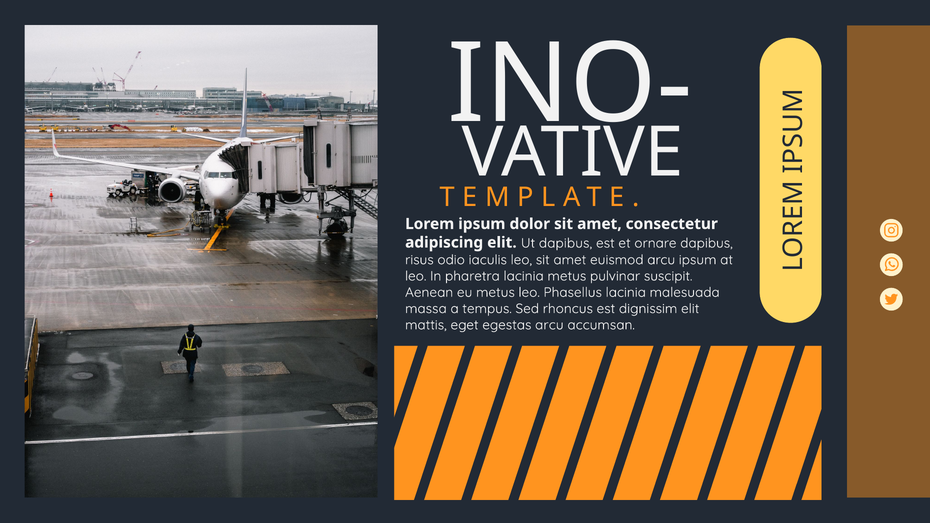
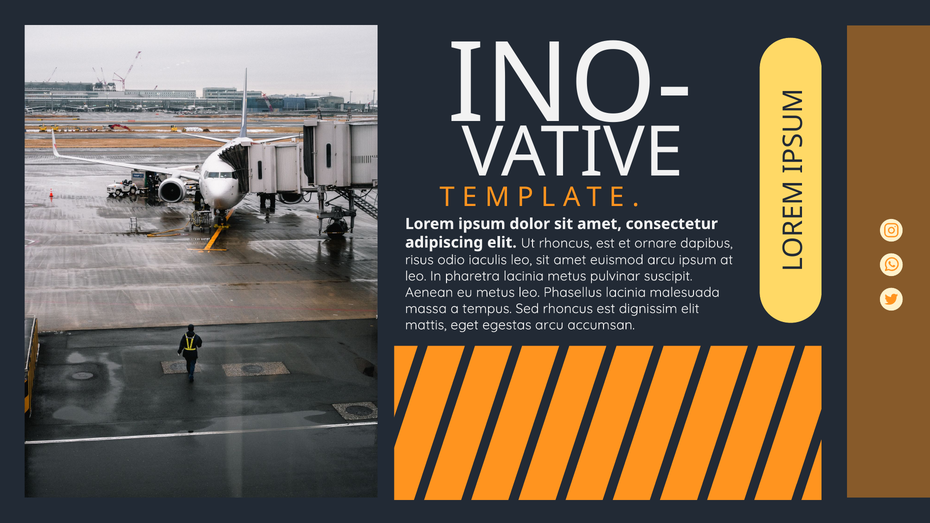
Ut dapibus: dapibus -> rhoncus (566, 243)
